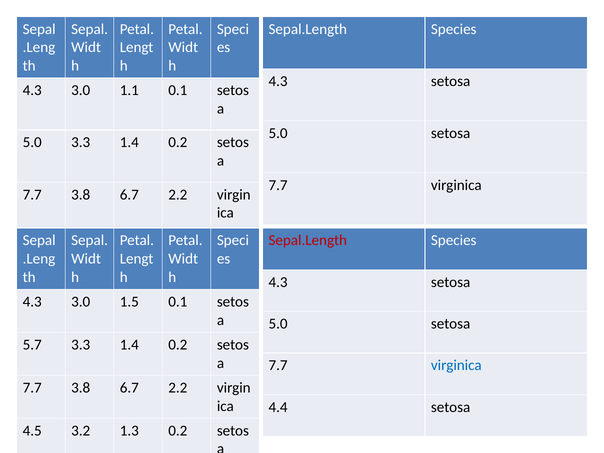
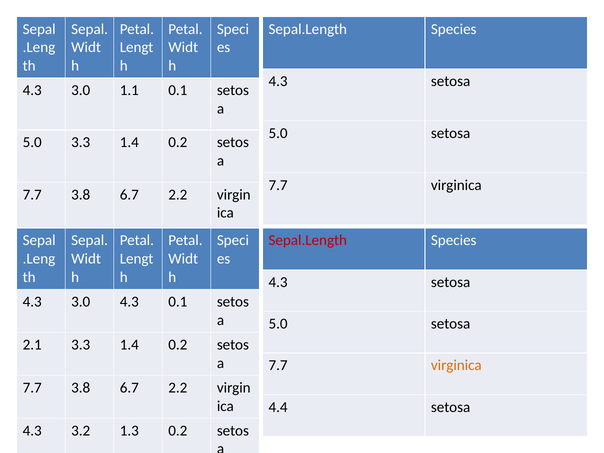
3.0 1.5: 1.5 -> 4.3 (129, 302)
5.7: 5.7 -> 2.1 (32, 345)
virginica colour: blue -> orange (456, 365)
4.5: 4.5 -> 4.3 (32, 431)
